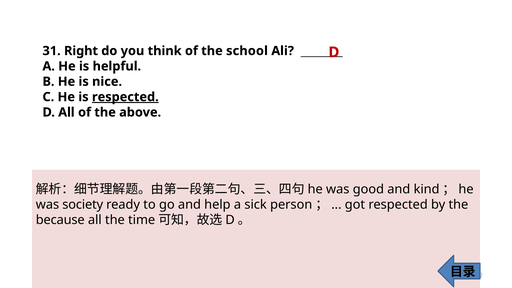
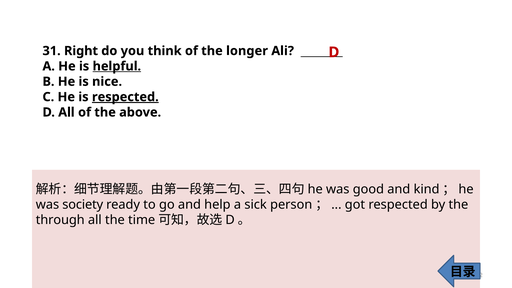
school: school -> longer (247, 51)
helpful underline: none -> present (117, 66)
because: because -> through (60, 220)
